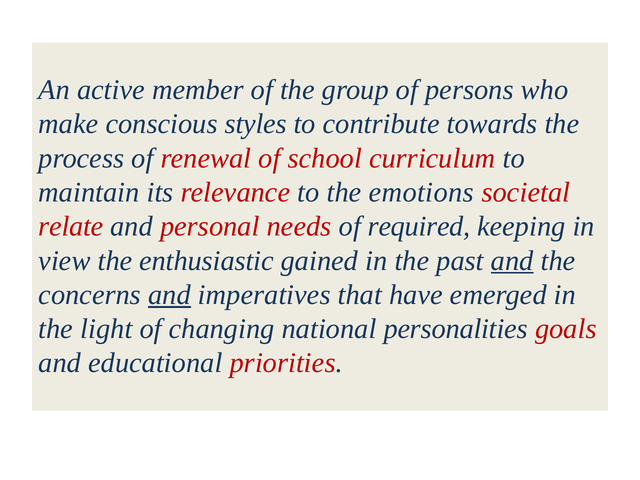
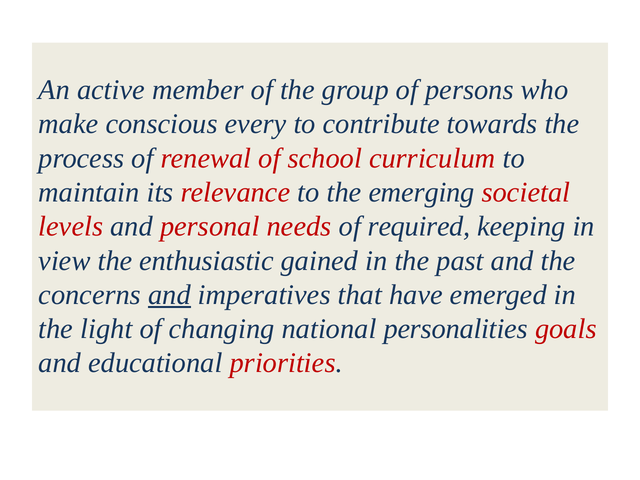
styles: styles -> every (256, 124)
emotions: emotions -> emerging (422, 192)
relate: relate -> levels (71, 227)
and underline: present -> none (512, 261)
